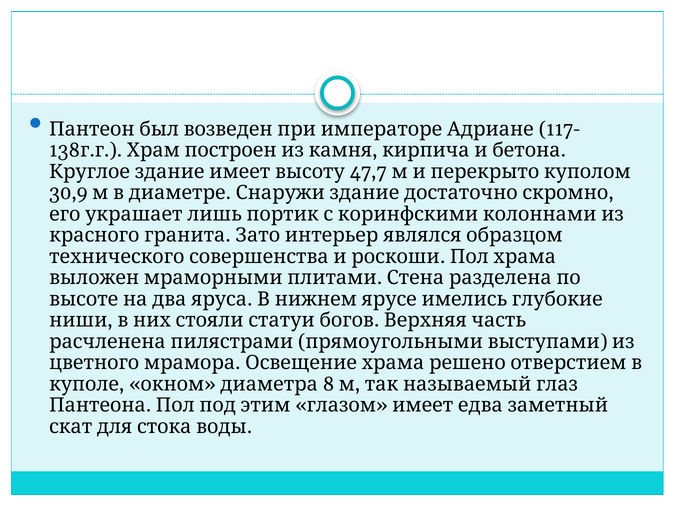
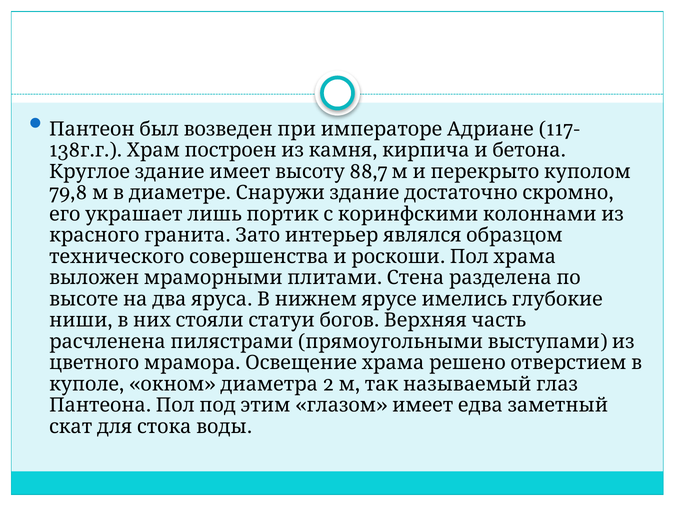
47,7: 47,7 -> 88,7 (368, 172)
30,9: 30,9 -> 79,8 (68, 193)
8: 8 -> 2 (328, 384)
